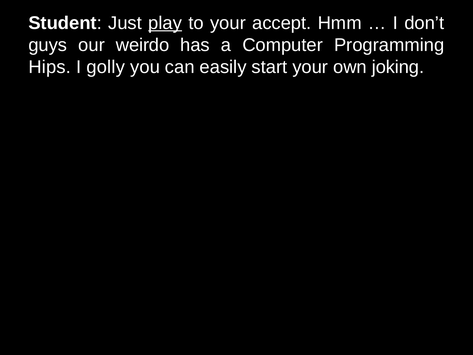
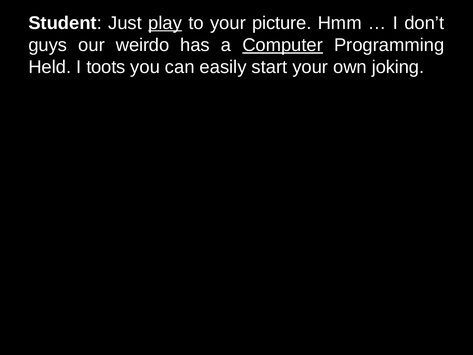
accept: accept -> picture (282, 23)
Computer underline: none -> present (283, 45)
Hips: Hips -> Held (50, 67)
golly: golly -> toots (106, 67)
